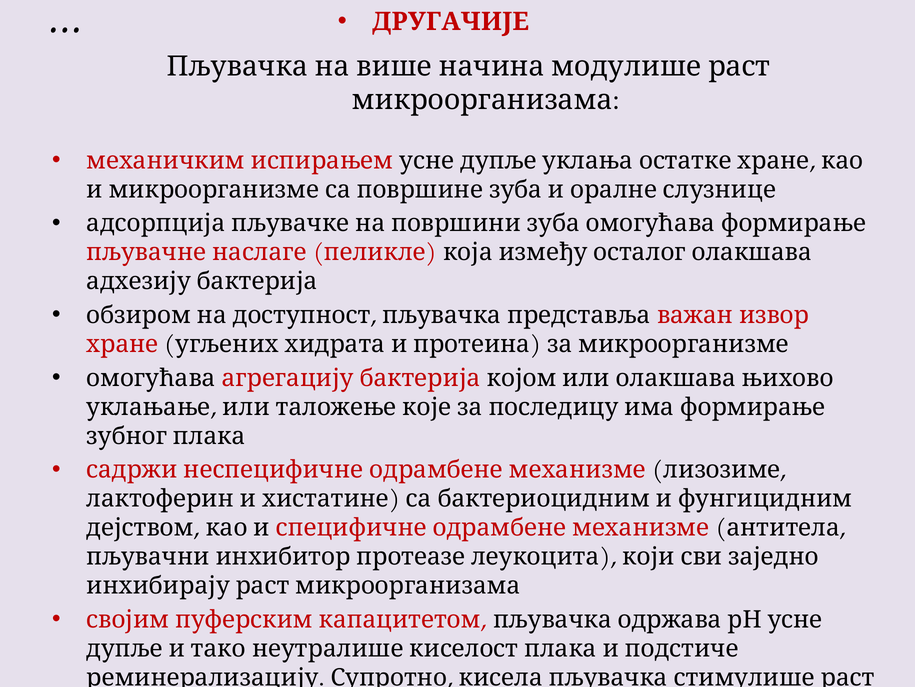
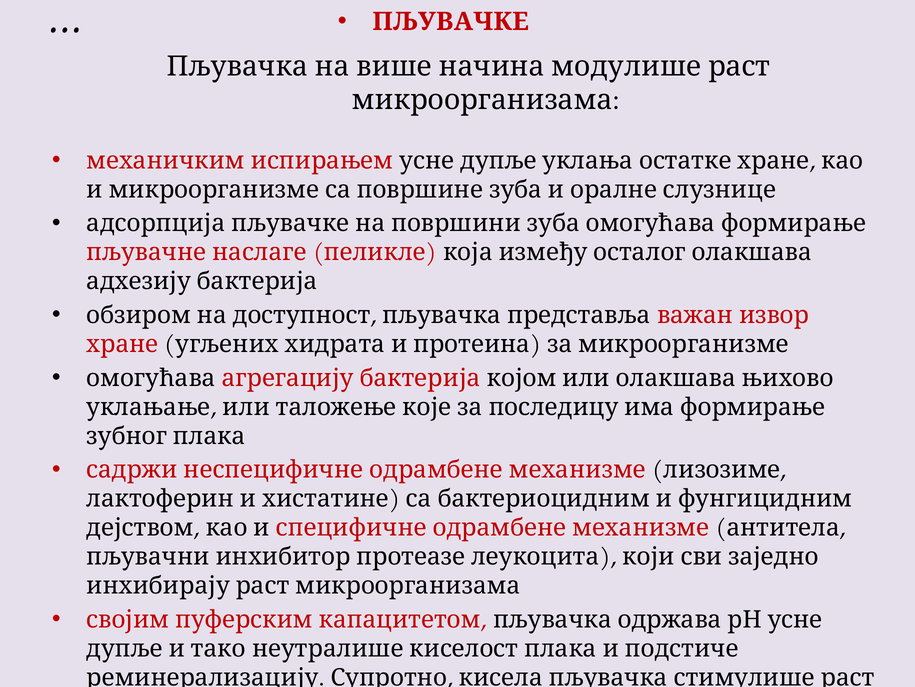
ДРУГАЧИЈЕ: ДРУГАЧИЈЕ -> ПЉУВАЧКЕ (451, 22)
